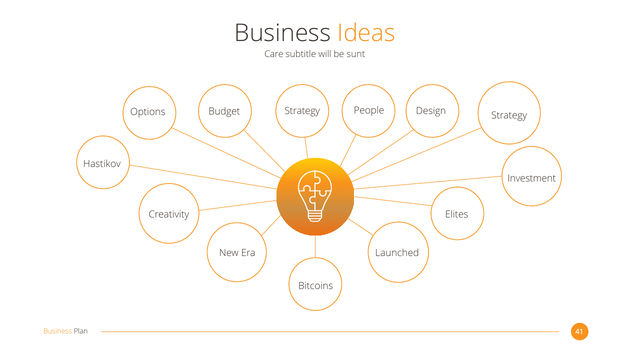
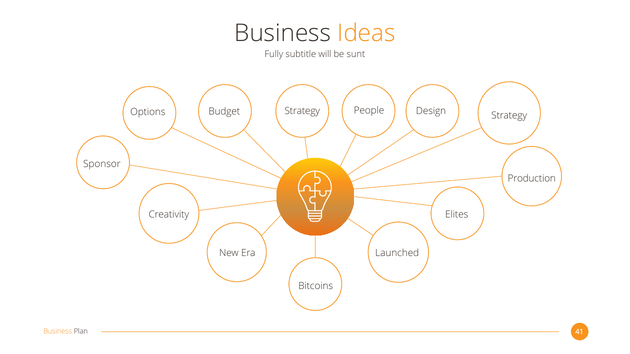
Care: Care -> Fully (274, 54)
Hastikov: Hastikov -> Sponsor (102, 164)
Investment: Investment -> Production (532, 179)
